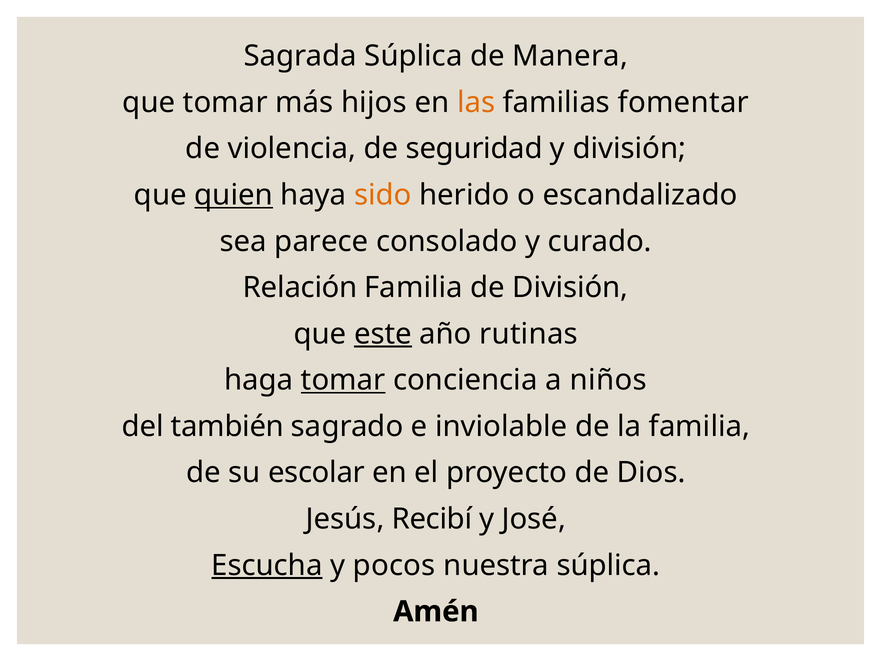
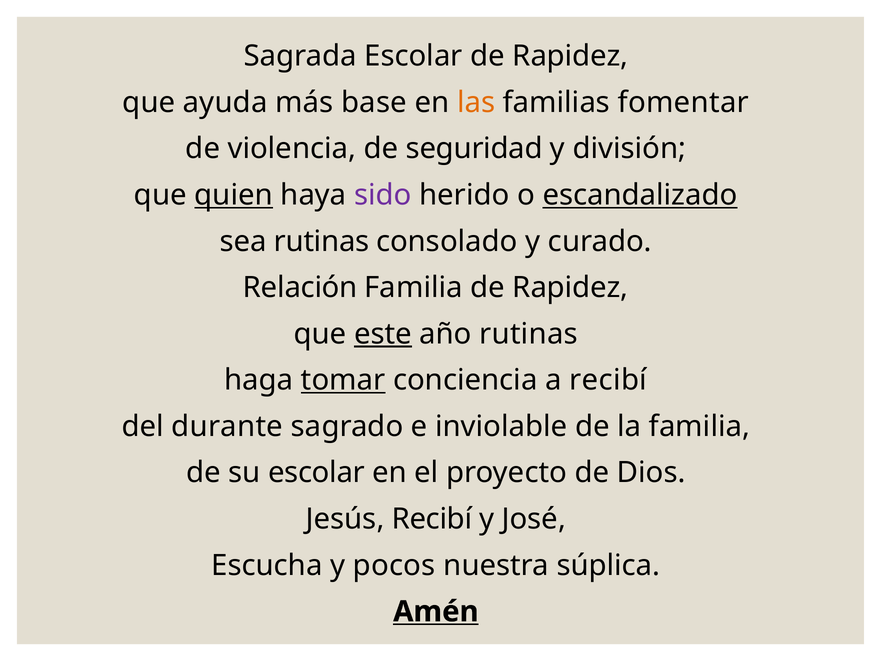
Sagrada Súplica: Súplica -> Escolar (413, 56)
Manera: Manera -> Rapidez (570, 56)
que tomar: tomar -> ayuda (225, 102)
hijos: hijos -> base (374, 102)
sido colour: orange -> purple (383, 195)
escandalizado underline: none -> present (640, 195)
sea parece: parece -> rutinas (322, 241)
Familia de División: División -> Rapidez (570, 287)
a niños: niños -> recibí (608, 380)
también: también -> durante (227, 426)
Escucha underline: present -> none (267, 565)
Amén underline: none -> present (436, 611)
